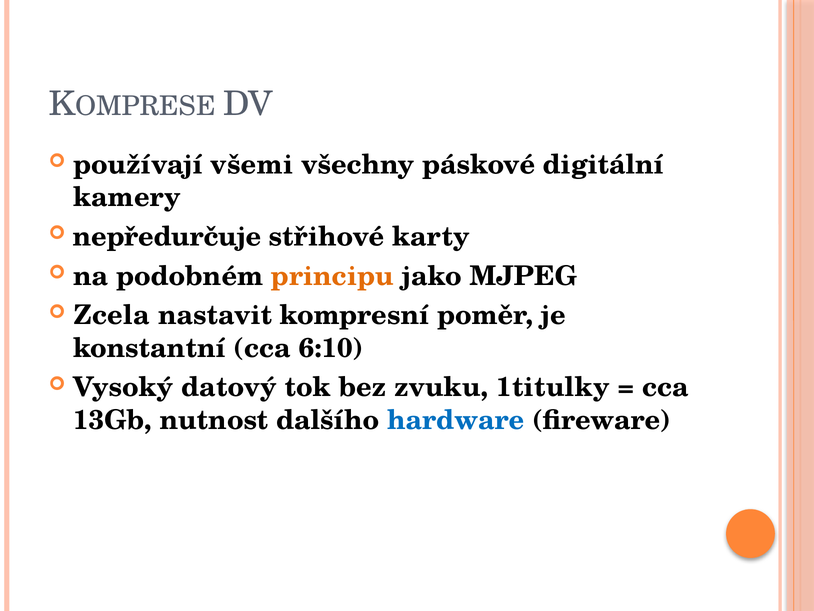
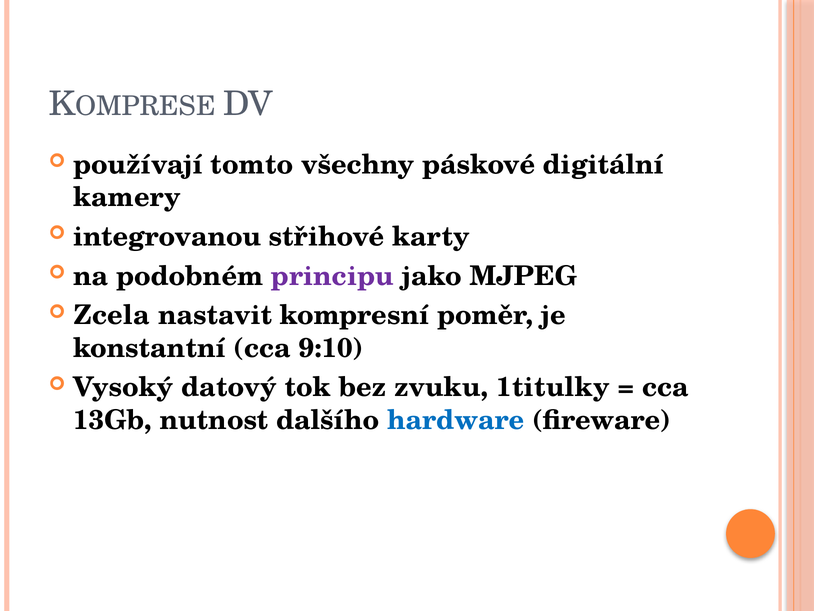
všemi: všemi -> tomto (252, 165)
nepředurčuje: nepředurčuje -> integrovanou (167, 237)
principu colour: orange -> purple (332, 276)
6:10: 6:10 -> 9:10 (331, 348)
